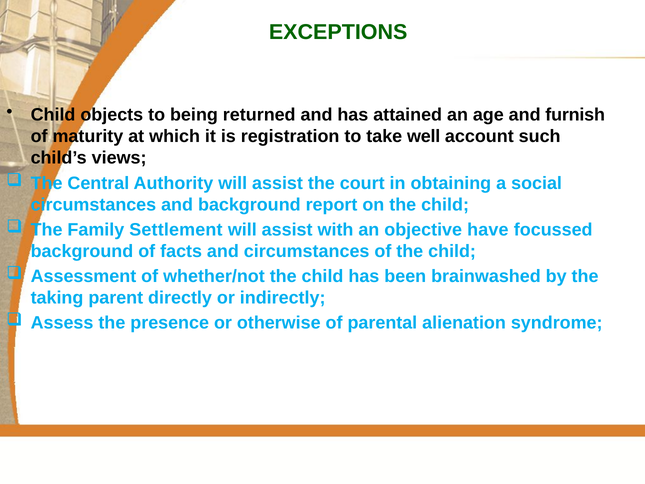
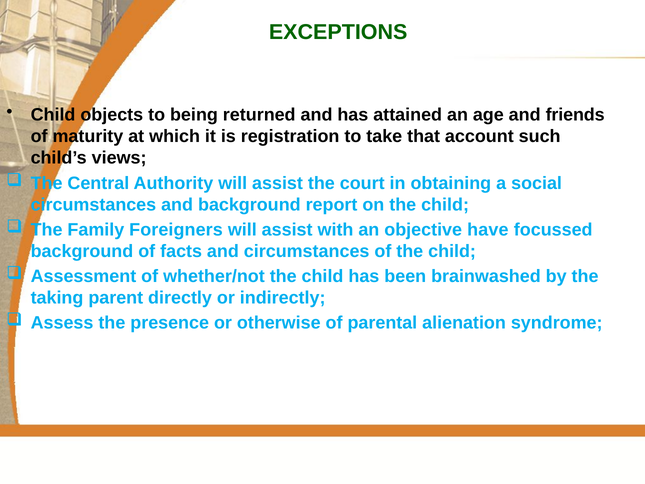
furnish: furnish -> friends (575, 115)
well: well -> that (424, 136)
Settlement: Settlement -> Foreigners (176, 230)
